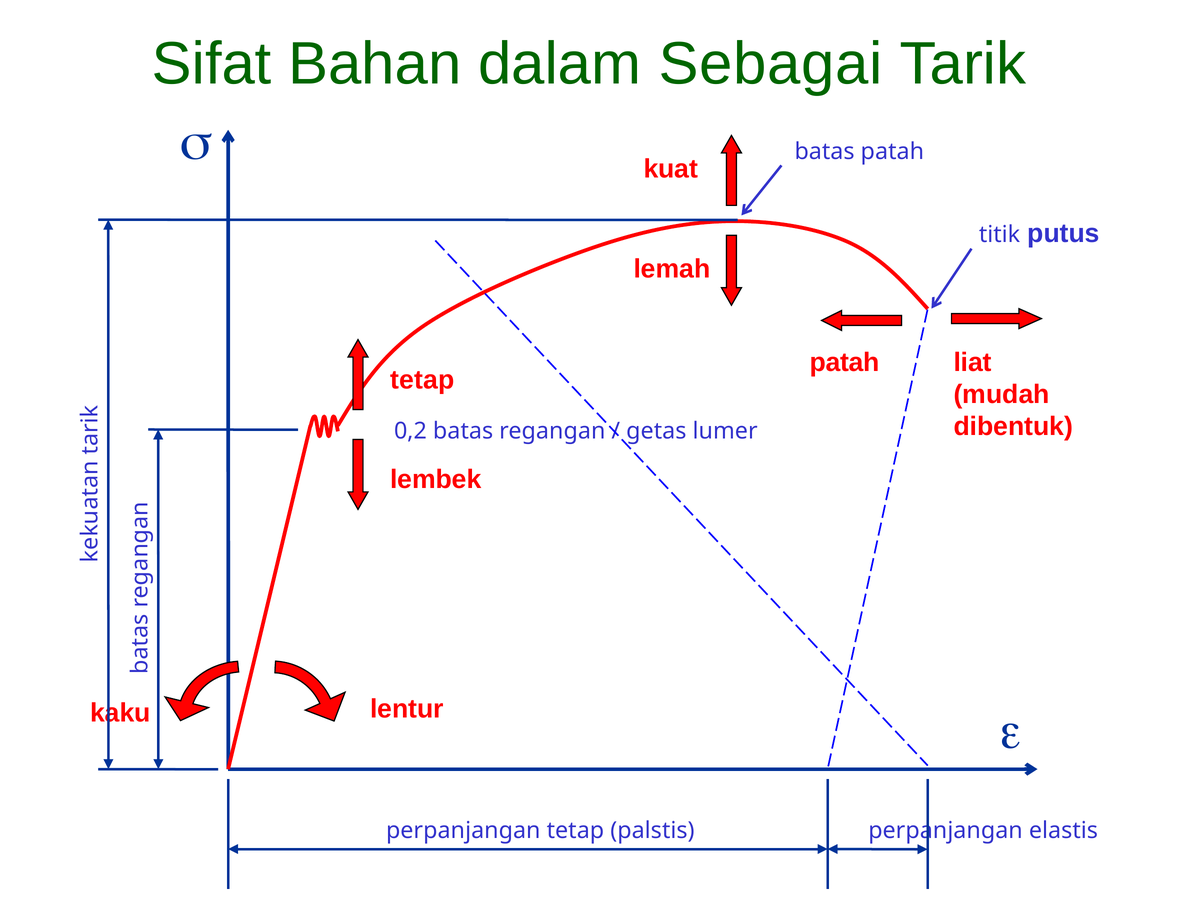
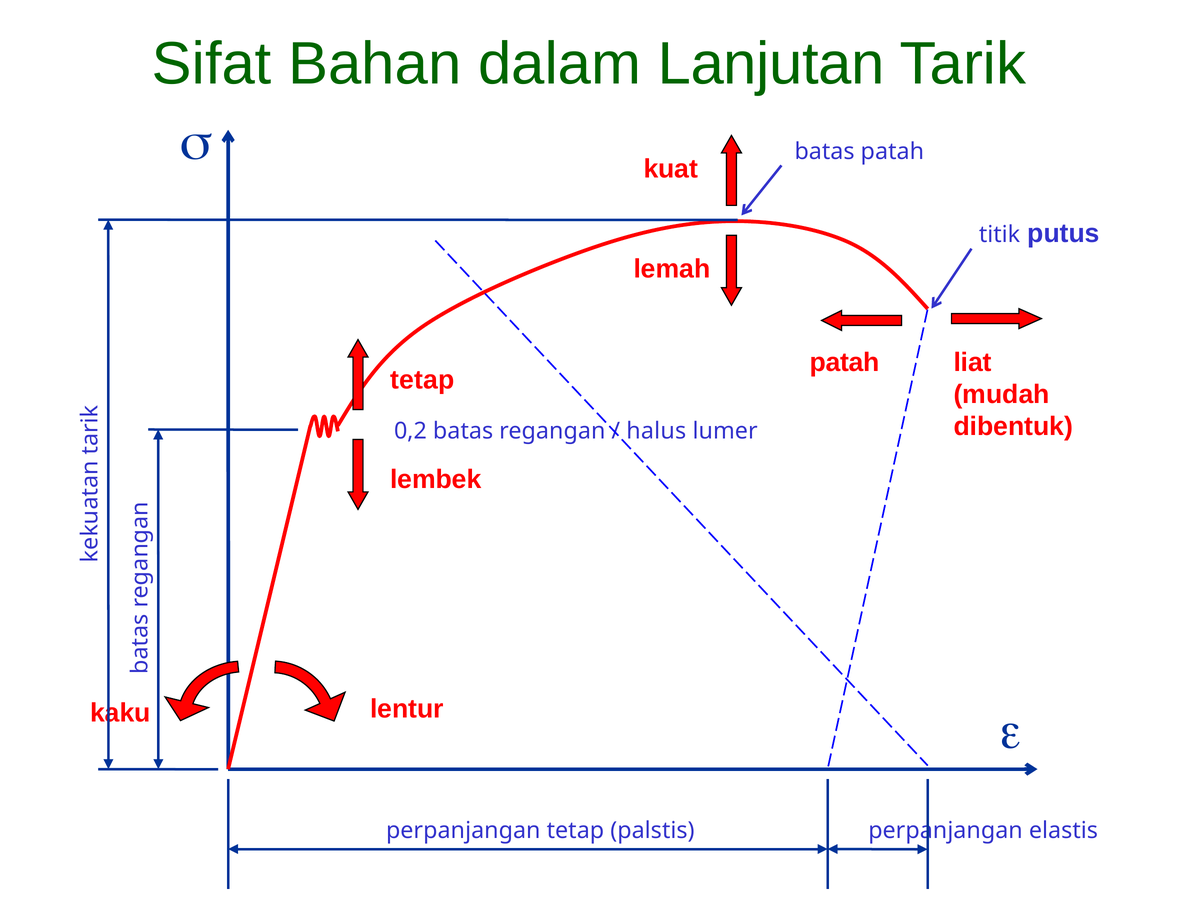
Sebagai: Sebagai -> Lanjutan (771, 64)
getas: getas -> halus (656, 431)
